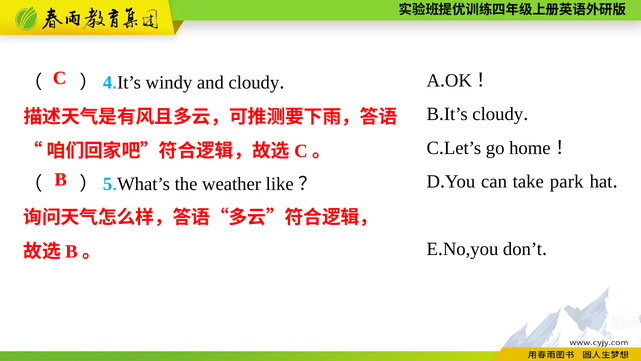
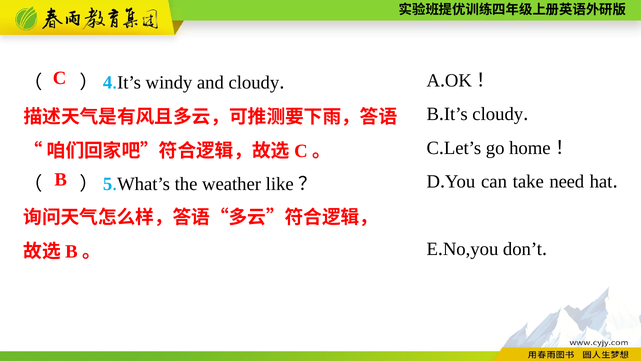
park: park -> need (567, 182)
